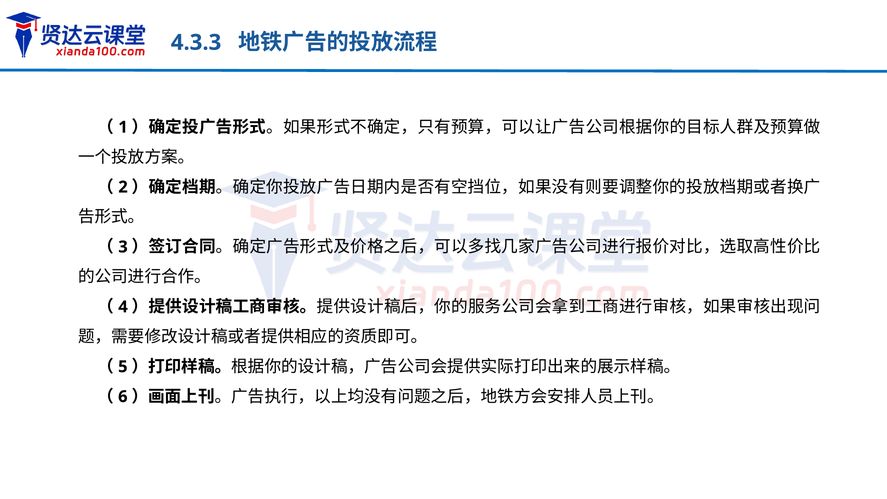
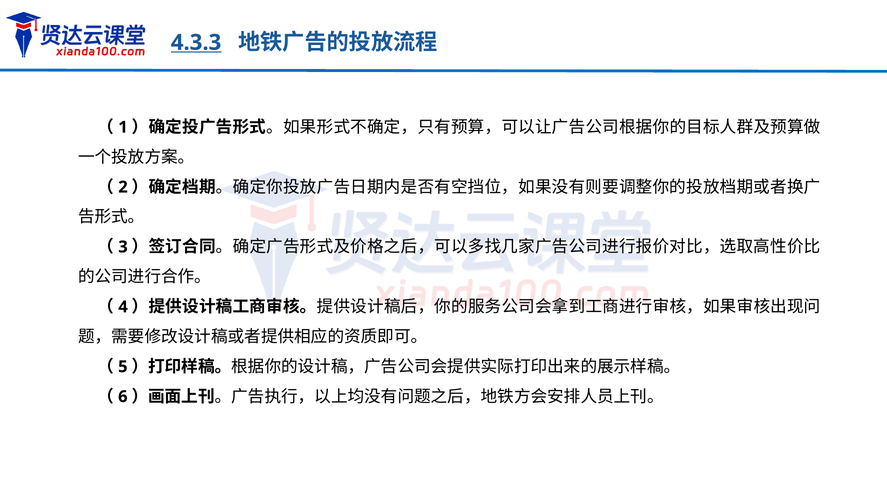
4.3.3 underline: none -> present (196, 42)
